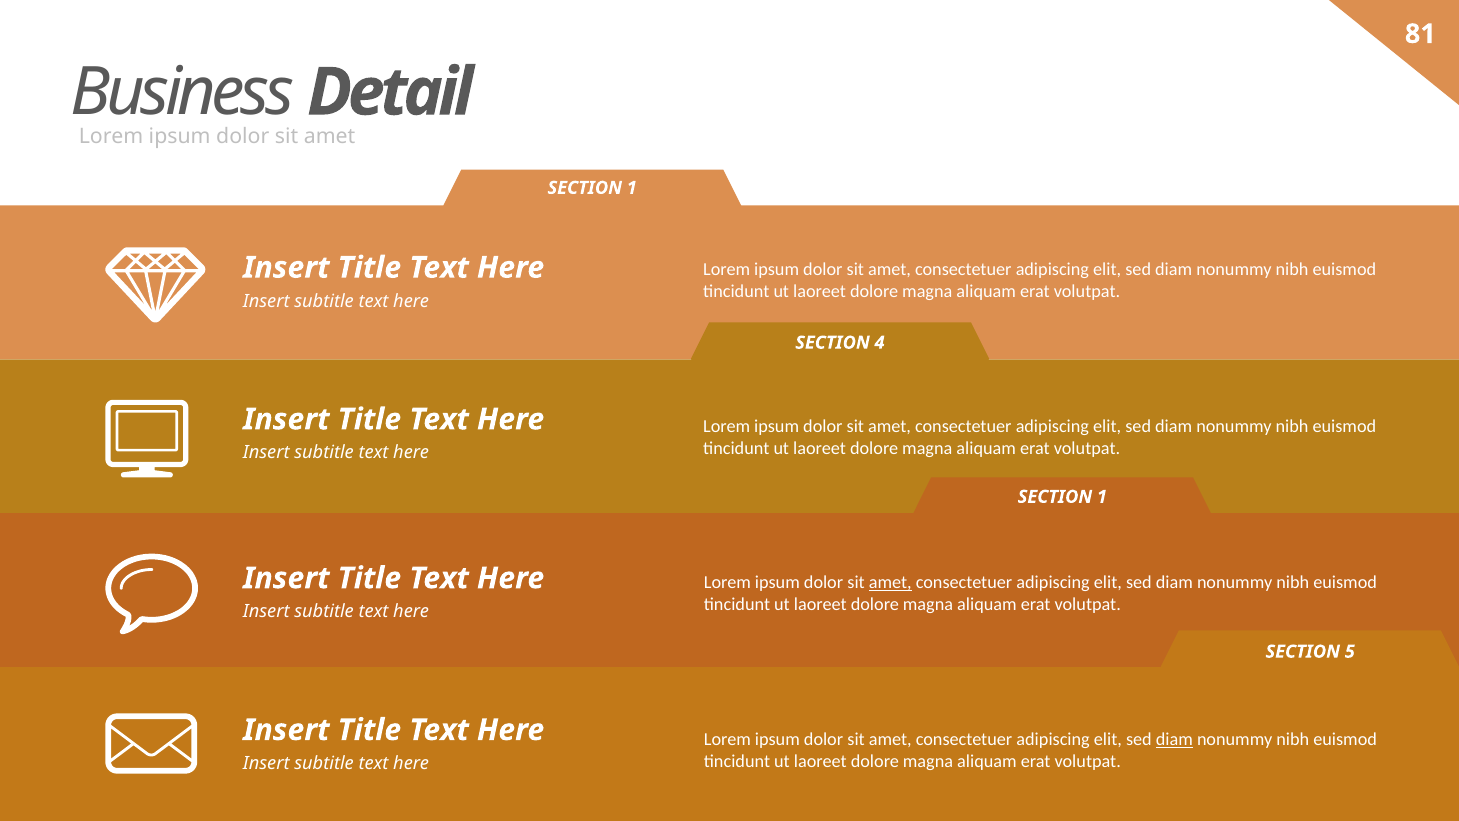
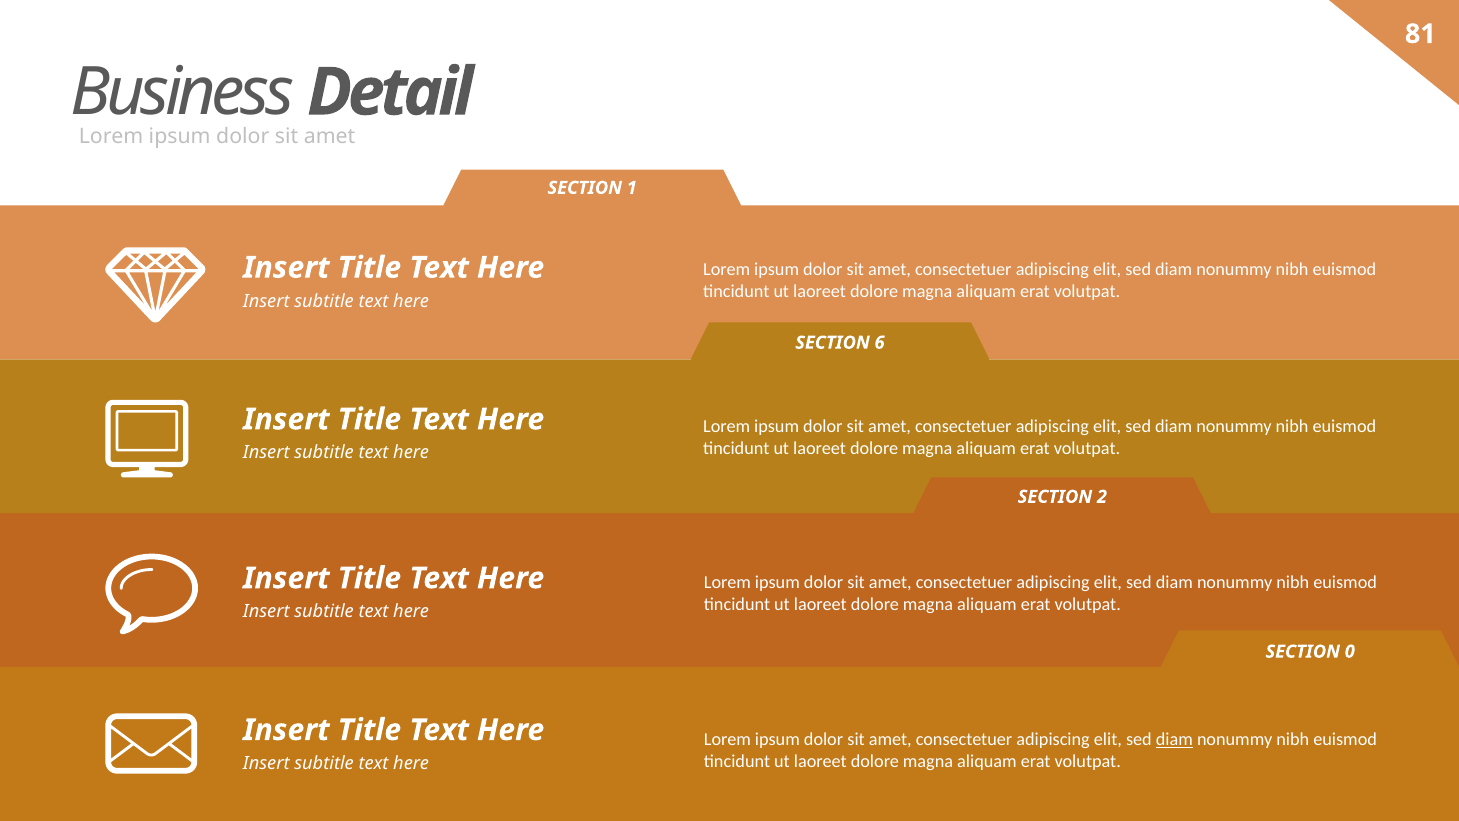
4: 4 -> 6 (880, 343)
1: 1 -> 2 (1102, 497)
amet underline: present -> none (890, 582)
5: 5 -> 0 (1350, 651)
